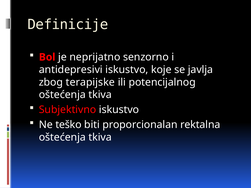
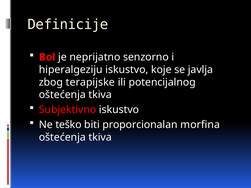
antidepresivi: antidepresivi -> hiperalgeziju (71, 70)
rektalna: rektalna -> morfina (200, 125)
